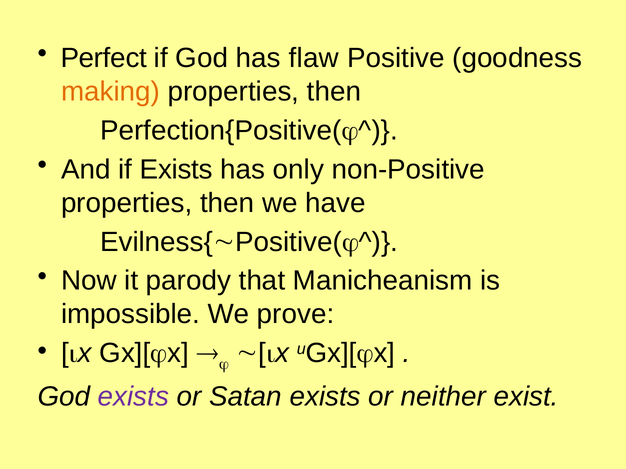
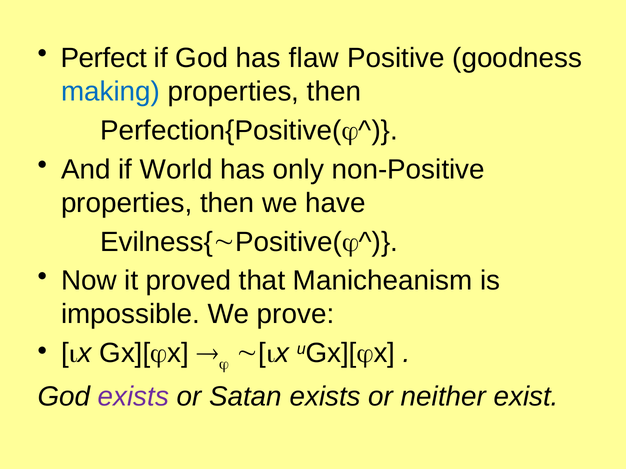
making colour: orange -> blue (111, 92)
if Exists: Exists -> World (176, 170)
parody: parody -> proved (189, 281)
